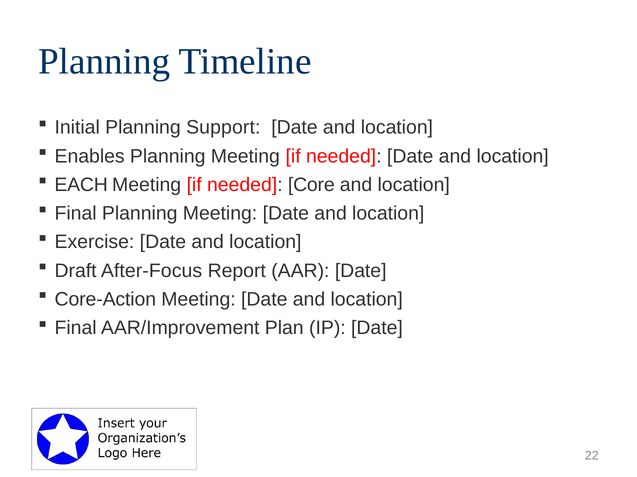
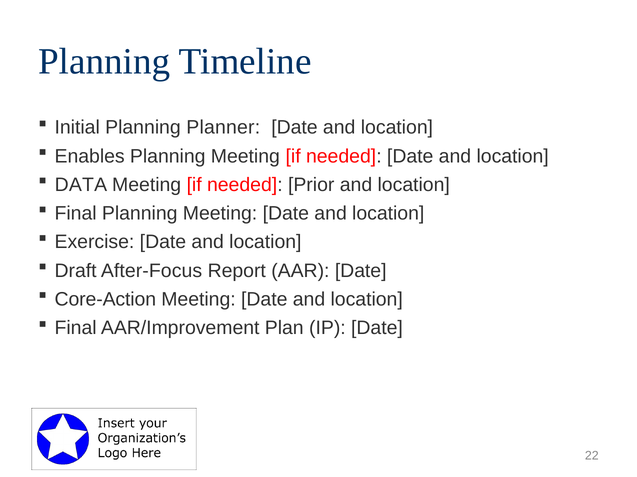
Support: Support -> Planner (223, 128)
EACH: EACH -> DATA (81, 185)
Core: Core -> Prior (311, 185)
